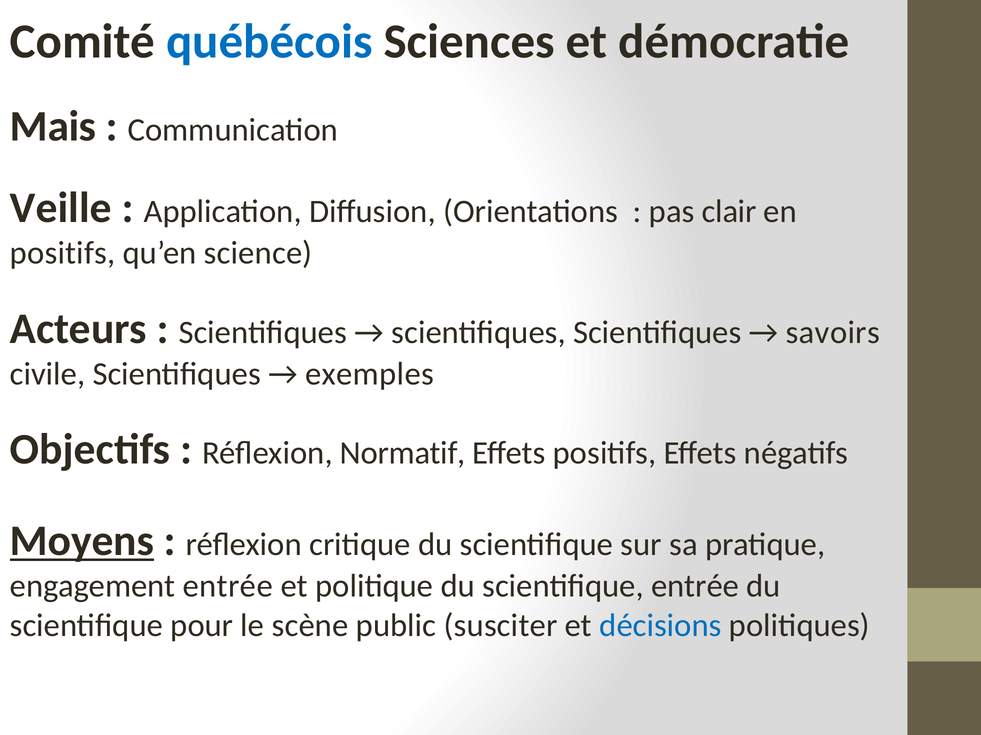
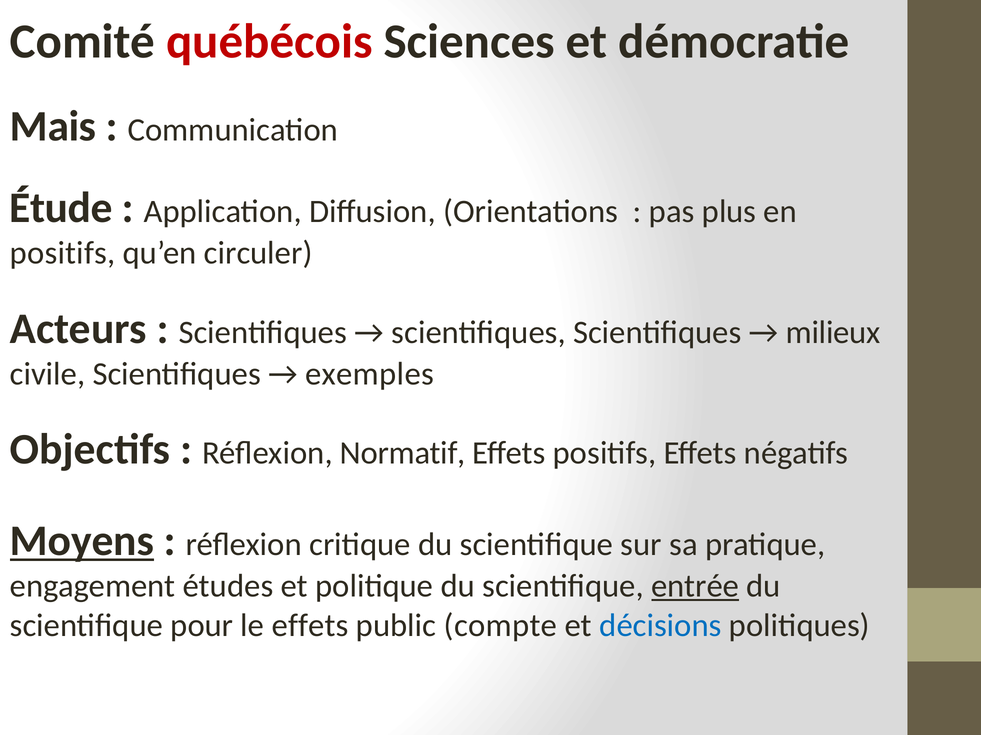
québécois colour: blue -> red (269, 42)
Veille: Veille -> Étude (61, 208)
clair: clair -> plus (729, 212)
science: science -> circuler (258, 253)
savoirs: savoirs -> milieux (833, 333)
engagement entrée: entrée -> études (228, 587)
entrée underline: none -> present (695, 587)
le scène: scène -> effets (310, 626)
susciter: susciter -> compte (500, 626)
